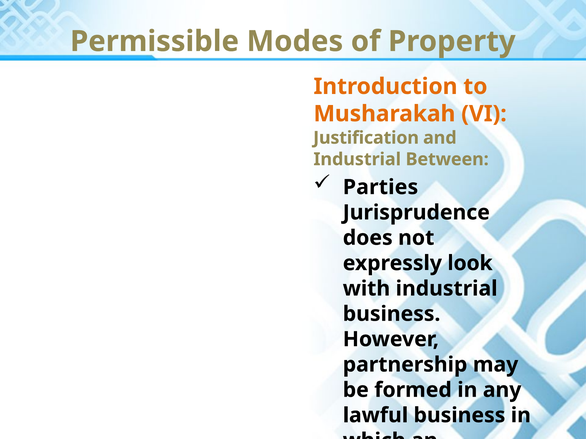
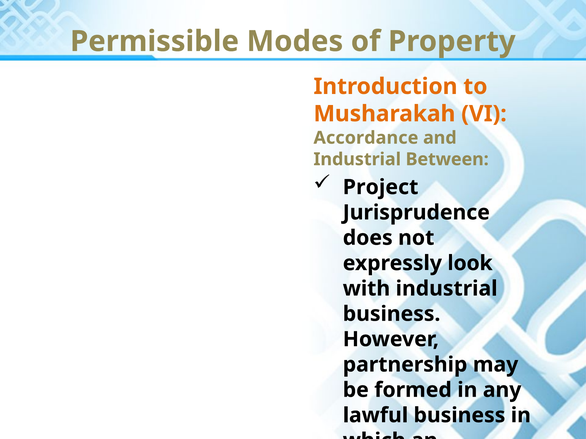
Justification: Justification -> Accordance (366, 138)
Parties: Parties -> Project (381, 187)
